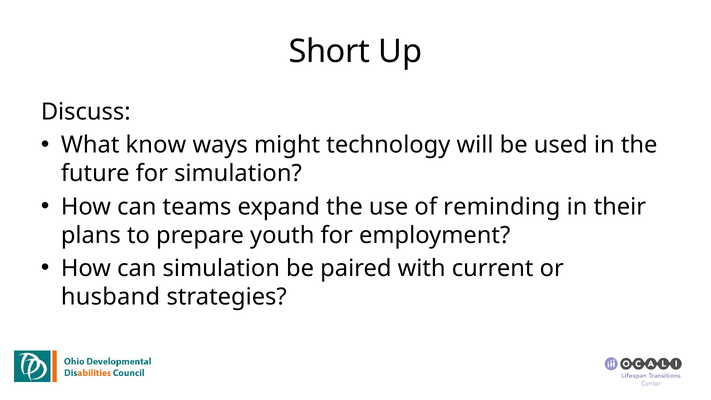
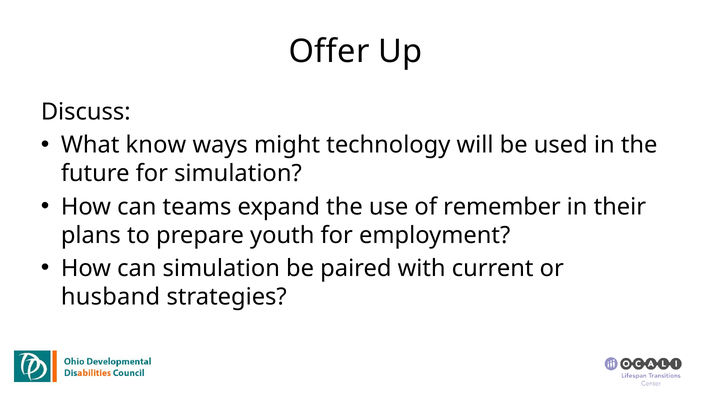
Short: Short -> Offer (329, 52)
reminding: reminding -> remember (502, 207)
